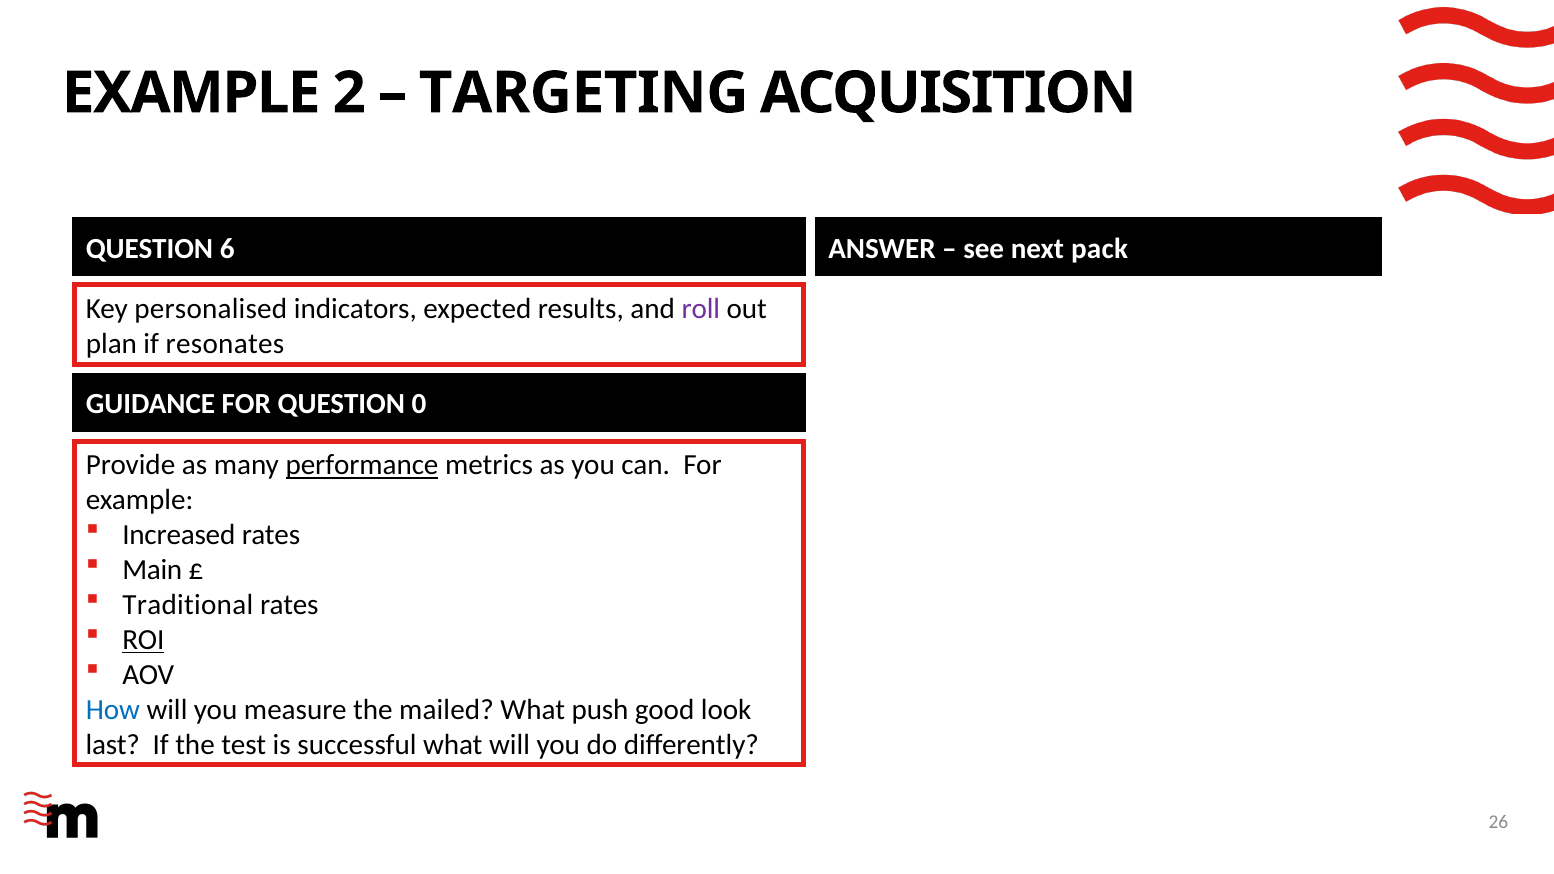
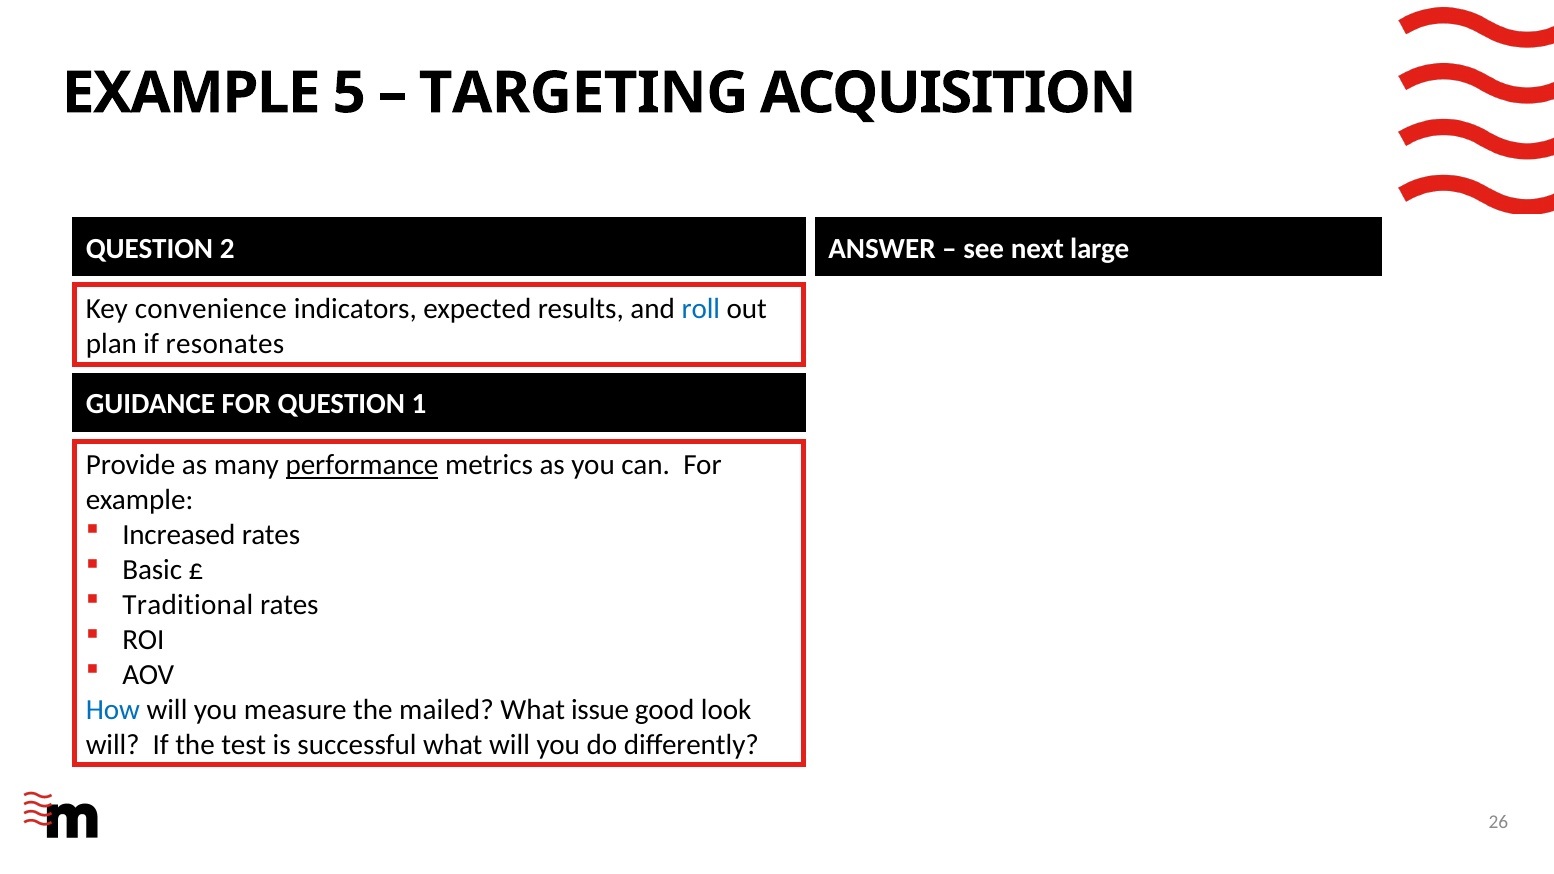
2: 2 -> 5 (349, 93)
6: 6 -> 2 (227, 249)
pack: pack -> large (1100, 249)
personalised: personalised -> convenience (211, 309)
roll colour: purple -> blue (701, 309)
0: 0 -> 1 (419, 404)
Main: Main -> Basic (152, 570)
ROI underline: present -> none (143, 640)
push: push -> issue (600, 710)
last: last -> will (113, 745)
